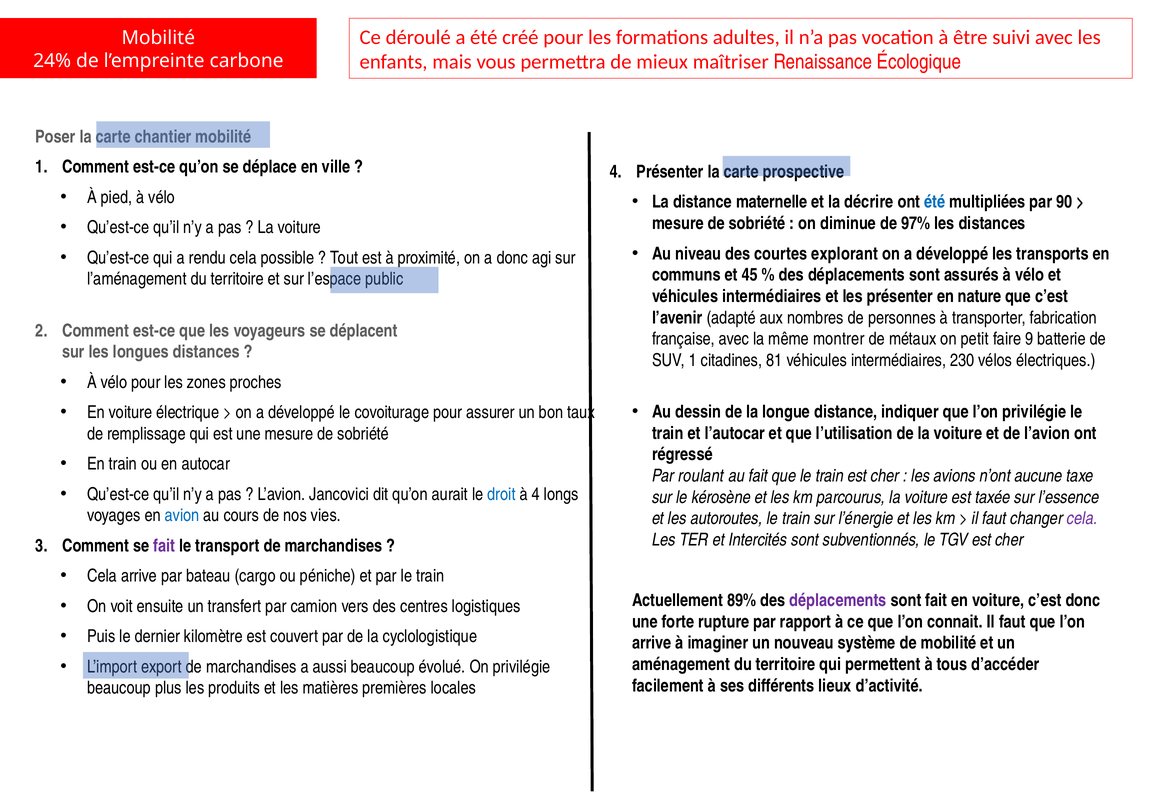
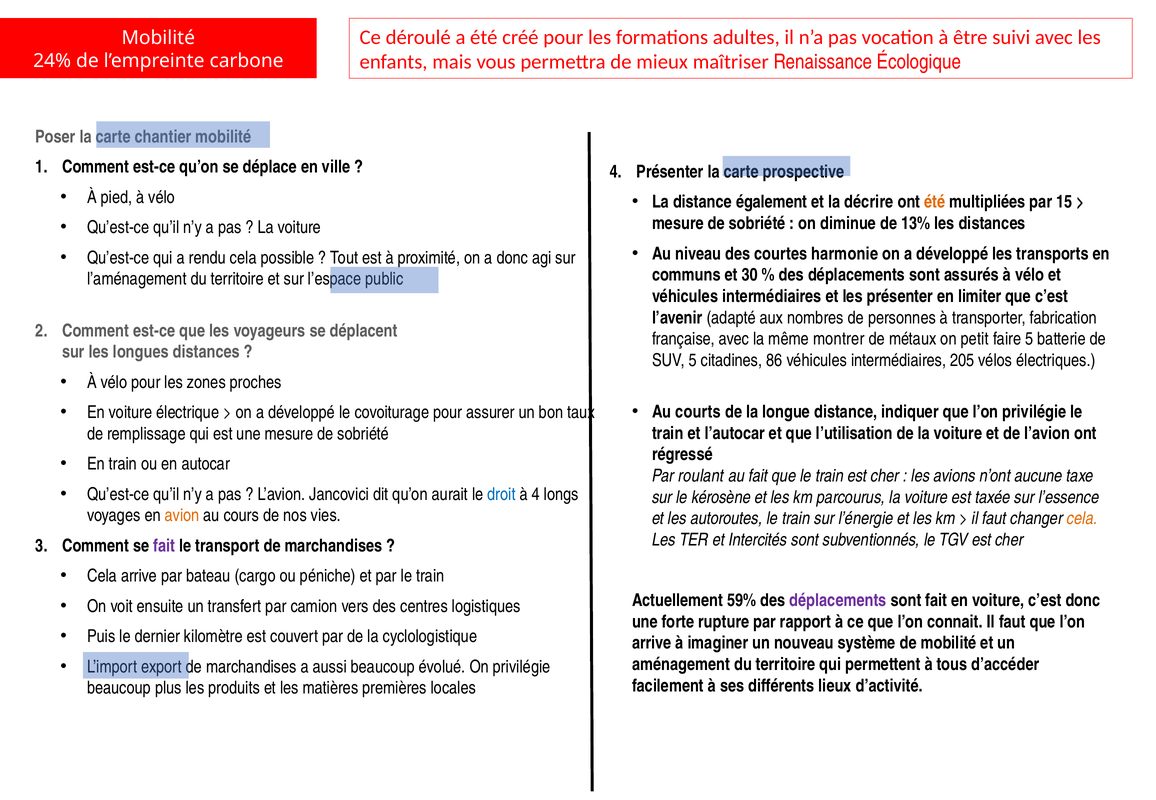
maternelle: maternelle -> également (772, 202)
été colour: blue -> orange (935, 202)
90: 90 -> 15 (1064, 202)
97%: 97% -> 13% (916, 224)
explorant: explorant -> harmonie (845, 254)
45: 45 -> 30 (750, 275)
nature: nature -> limiter (980, 296)
faire 9: 9 -> 5 (1029, 339)
SUV 1: 1 -> 5 (693, 360)
81: 81 -> 86 (774, 360)
230: 230 -> 205 (962, 360)
dessin: dessin -> courts (698, 412)
avion colour: blue -> orange (182, 516)
cela colour: purple -> orange (1082, 519)
89%: 89% -> 59% (742, 601)
